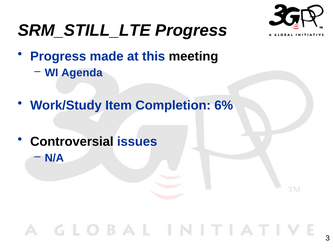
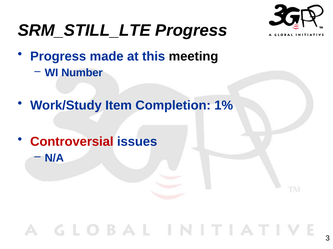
Agenda: Agenda -> Number (82, 73)
6%: 6% -> 1% (224, 106)
Controversial colour: black -> red (72, 142)
